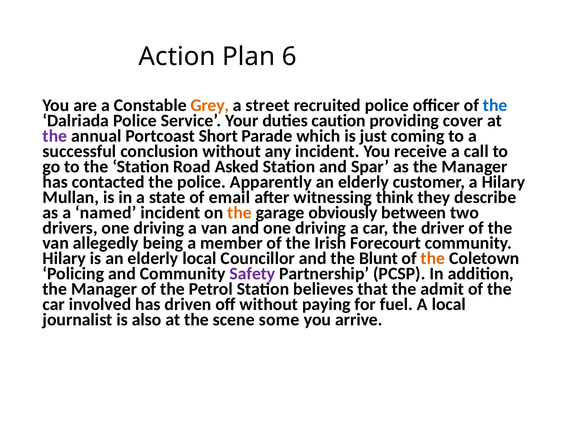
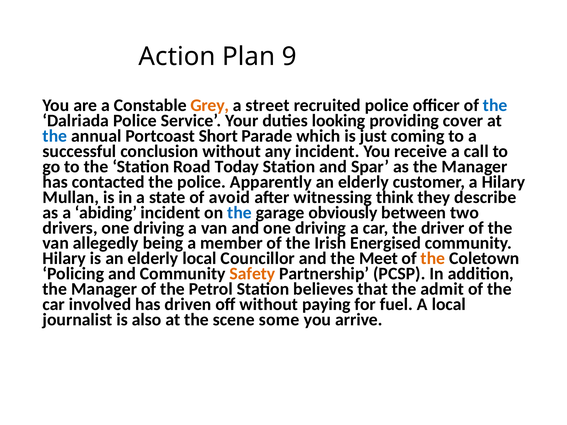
6: 6 -> 9 (289, 57)
caution: caution -> looking (339, 121)
the colour: purple -> blue (55, 136)
Asked: Asked -> Today (237, 167)
email: email -> avoid (229, 197)
named: named -> abiding (106, 213)
the colour: orange -> blue (240, 213)
Forecourt: Forecourt -> Energised (386, 243)
Blunt: Blunt -> Meet (378, 259)
Safety colour: purple -> orange (252, 274)
